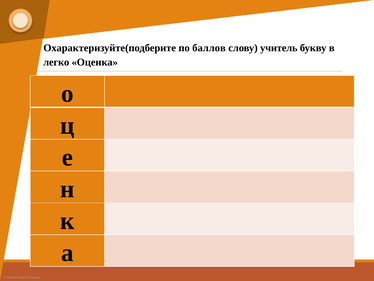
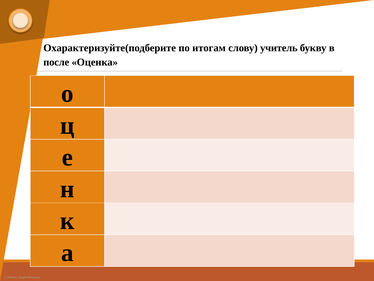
баллов: баллов -> итогам (209, 48)
легко: легко -> после (56, 62)
